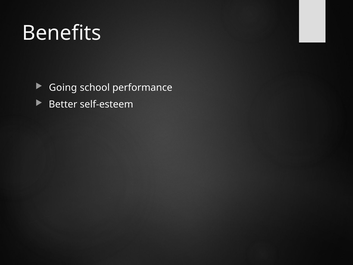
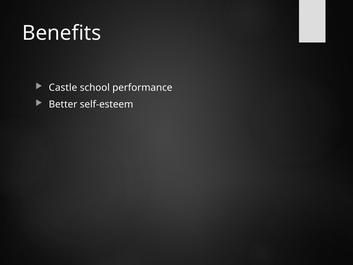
Going: Going -> Castle (63, 88)
